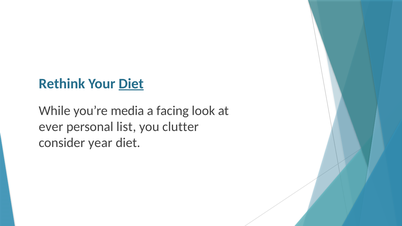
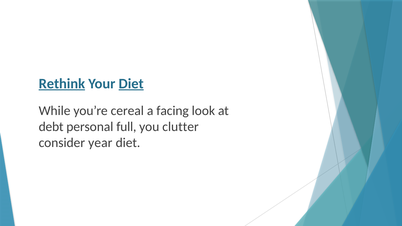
Rethink underline: none -> present (62, 84)
media: media -> cereal (127, 111)
ever: ever -> debt (51, 127)
list: list -> full (126, 127)
